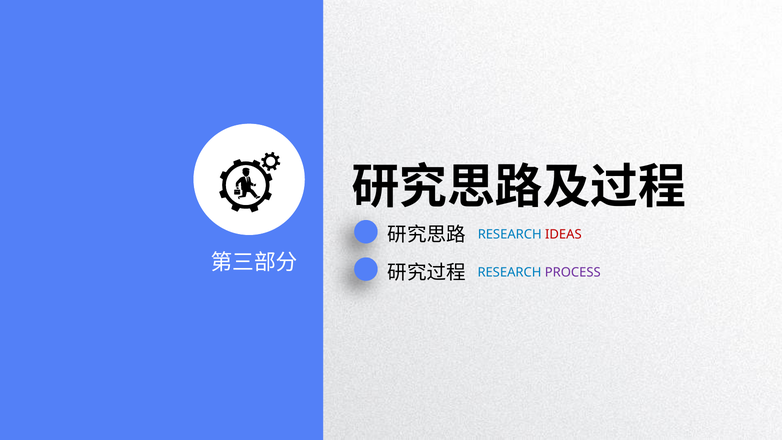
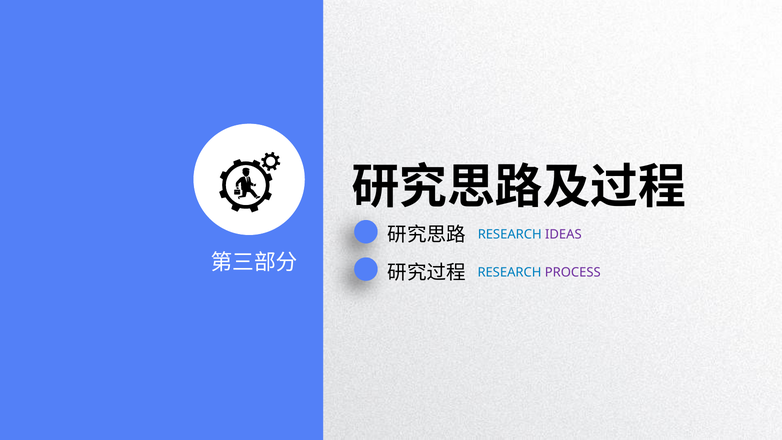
IDEAS colour: red -> purple (563, 234)
